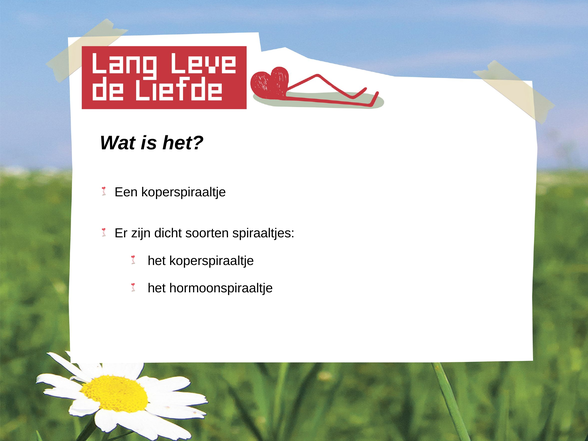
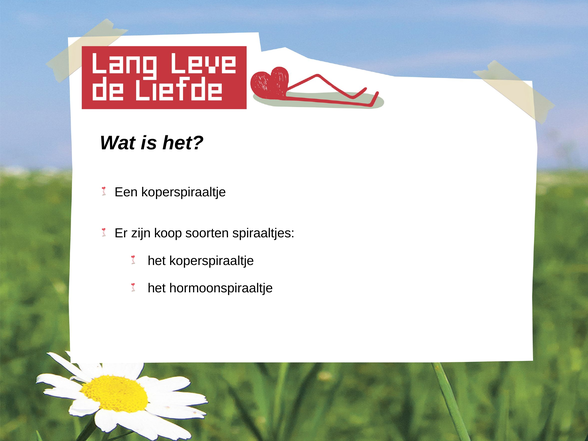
dicht: dicht -> koop (168, 233)
